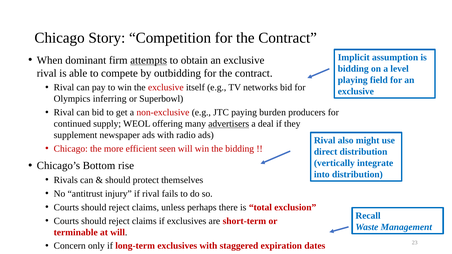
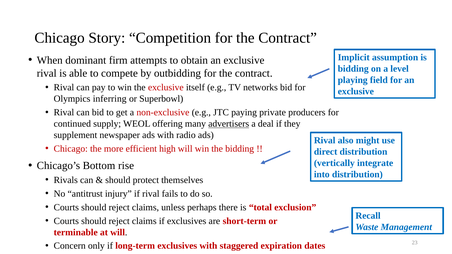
attempts underline: present -> none (149, 60)
burden: burden -> private (273, 113)
seen: seen -> high (167, 149)
